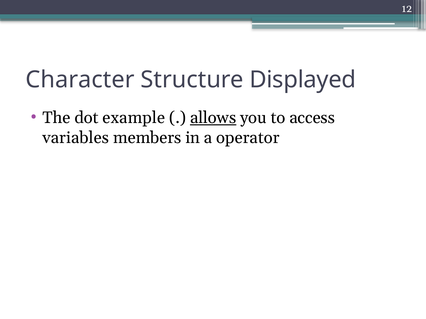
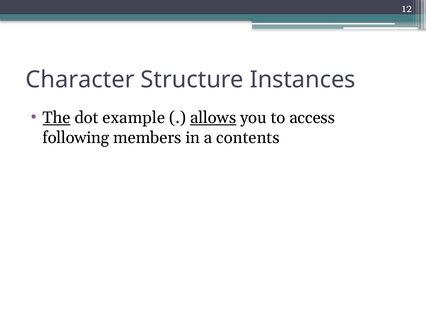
Displayed: Displayed -> Instances (303, 80)
The underline: none -> present (56, 118)
variables: variables -> following (76, 138)
operator: operator -> contents (248, 138)
